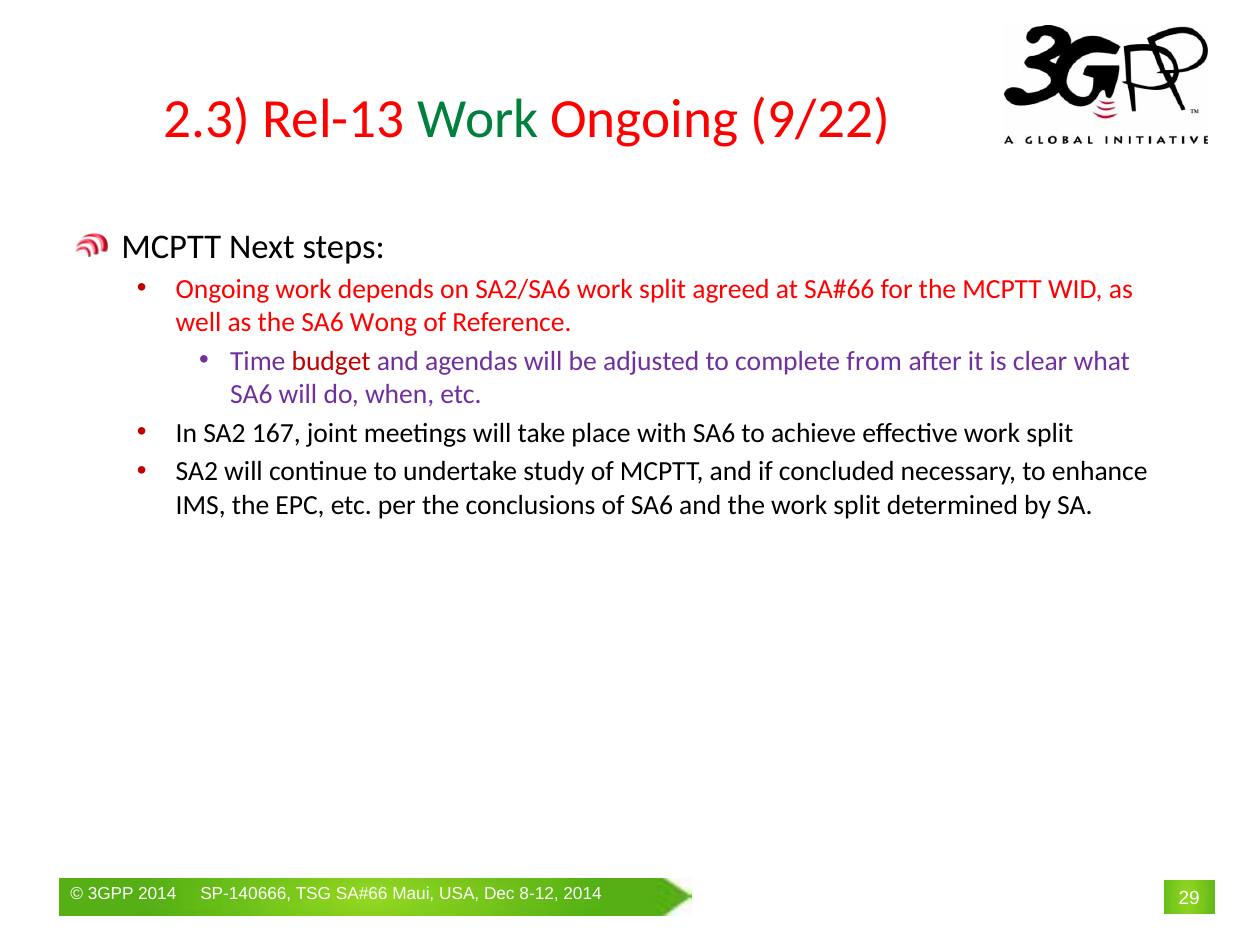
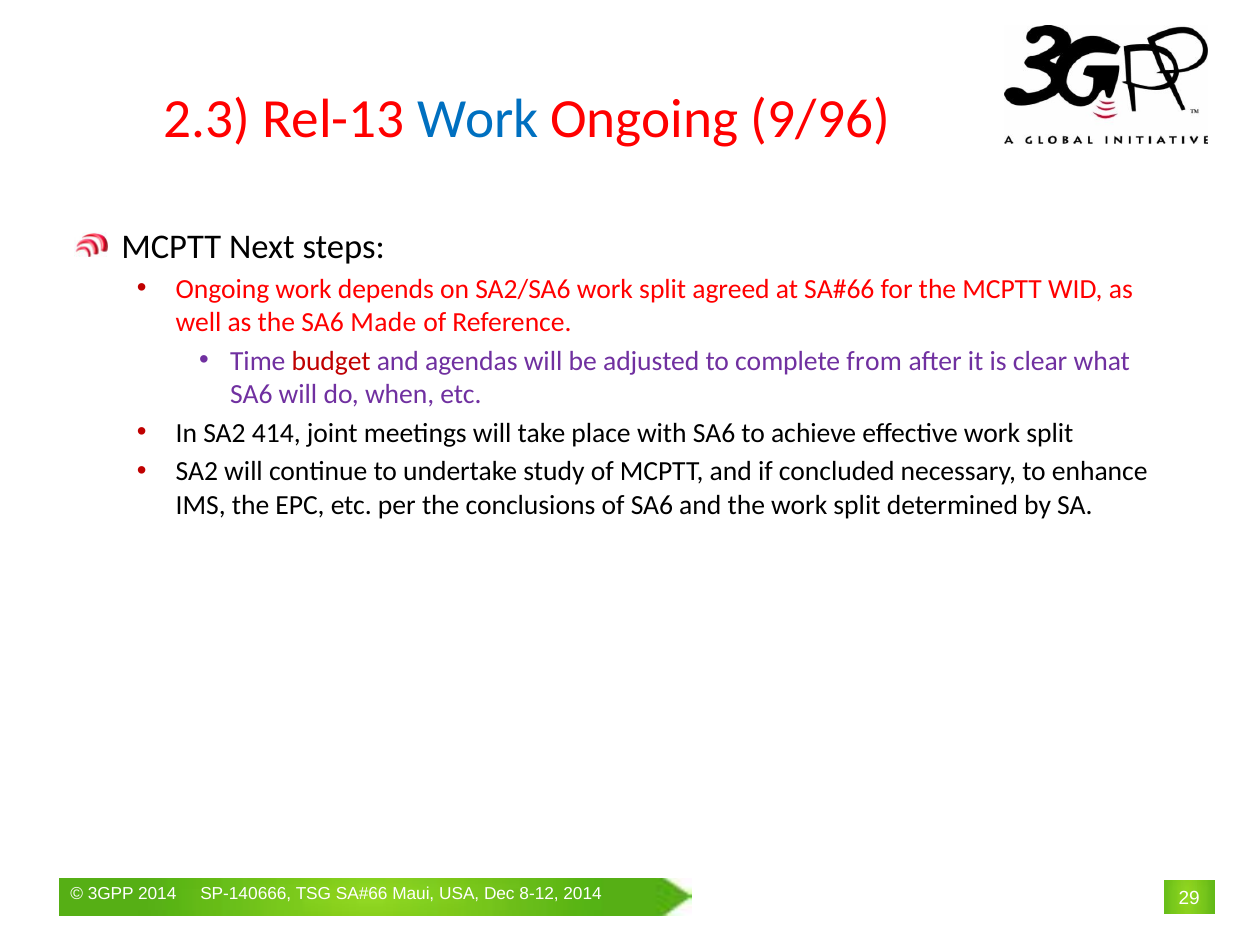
Work colour: green -> blue (478, 119)
9/22: 9/22 -> 9/96 (820, 119)
Wong: Wong -> Made (383, 323)
167: 167 -> 414 (276, 433)
